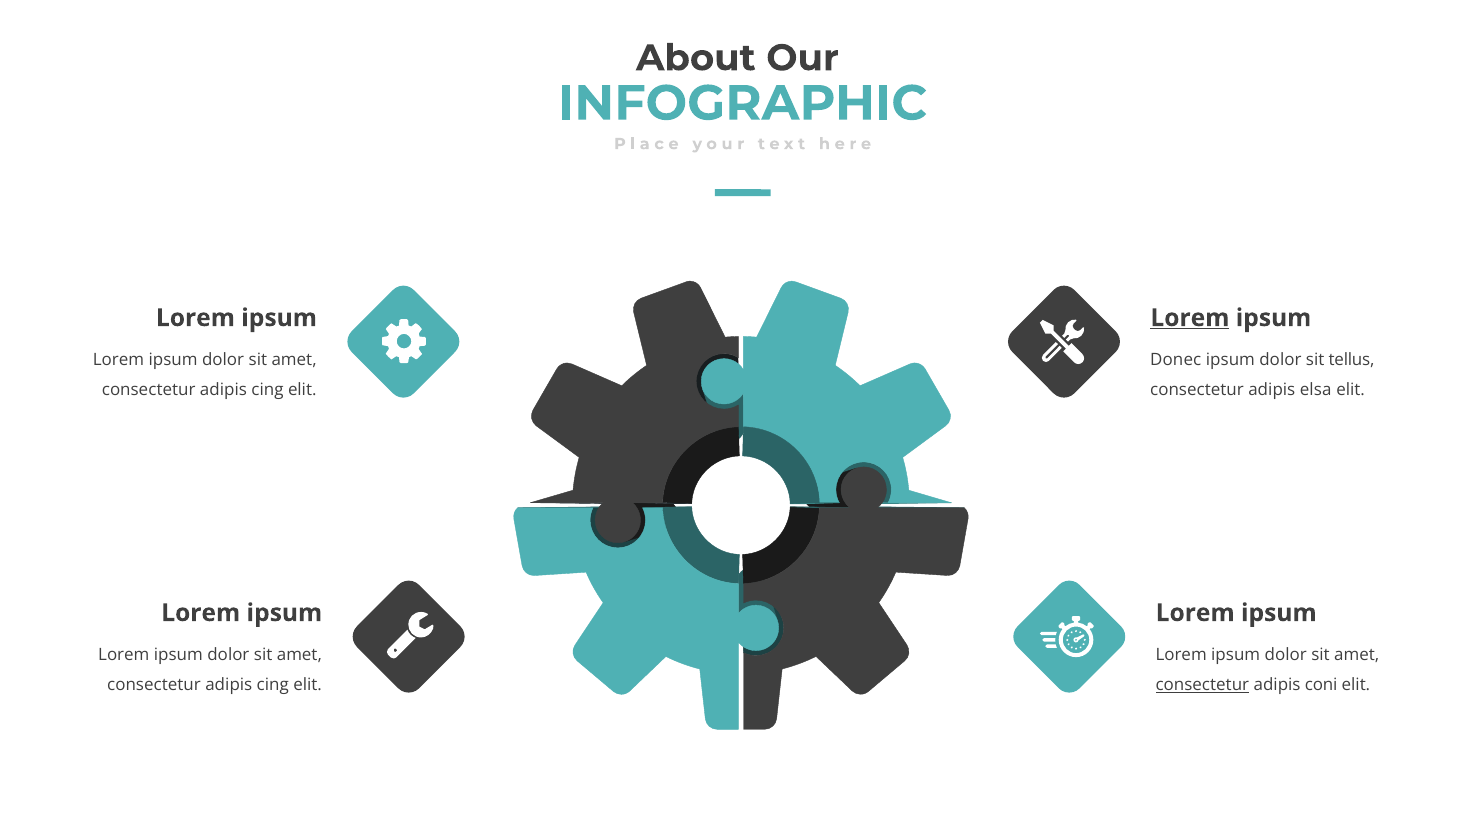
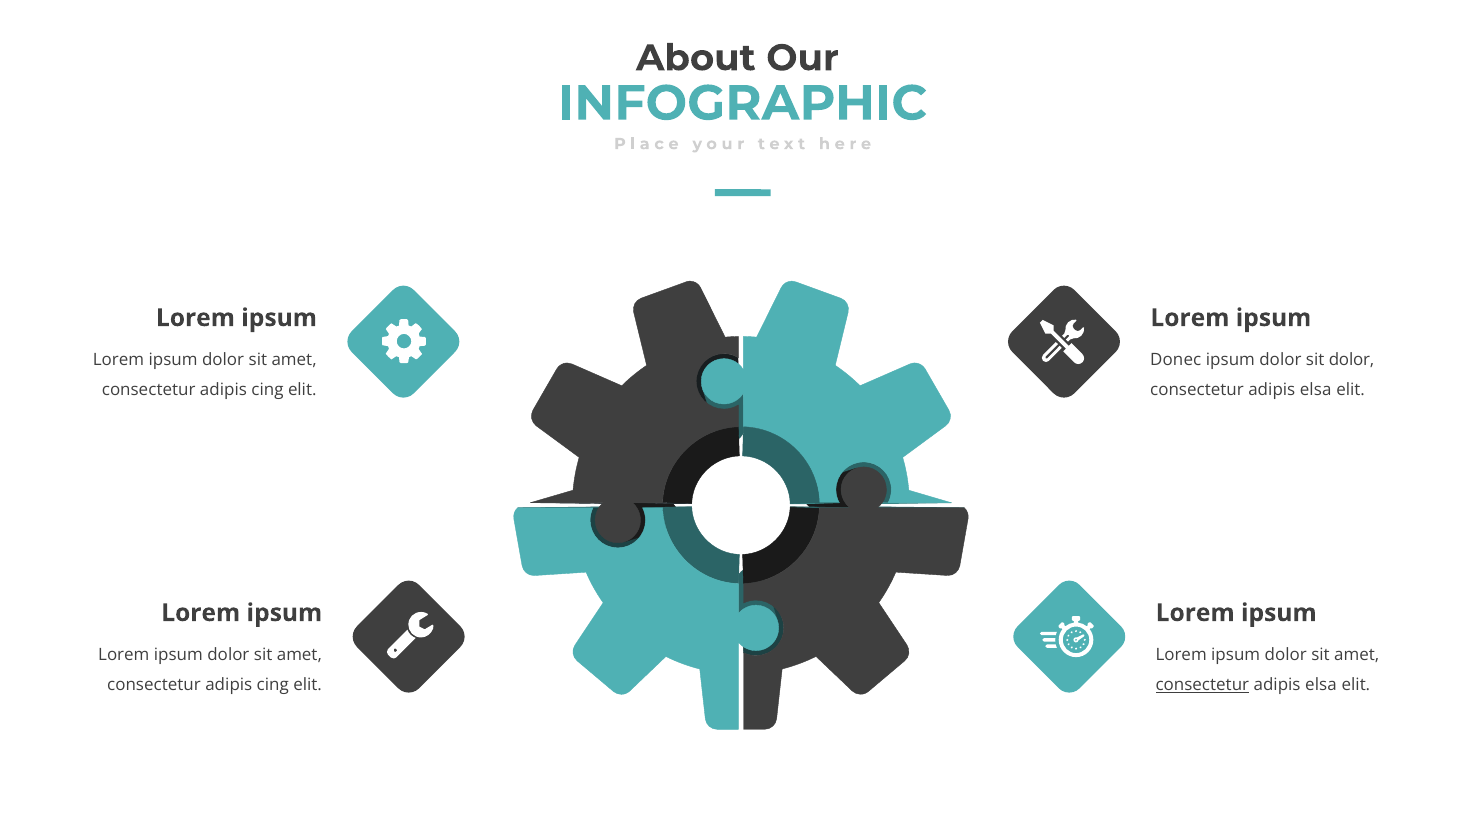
Lorem underline: present -> none (1190, 318)
sit tellus: tellus -> dolor (1352, 359)
coni: coni -> elsa (1321, 685)
